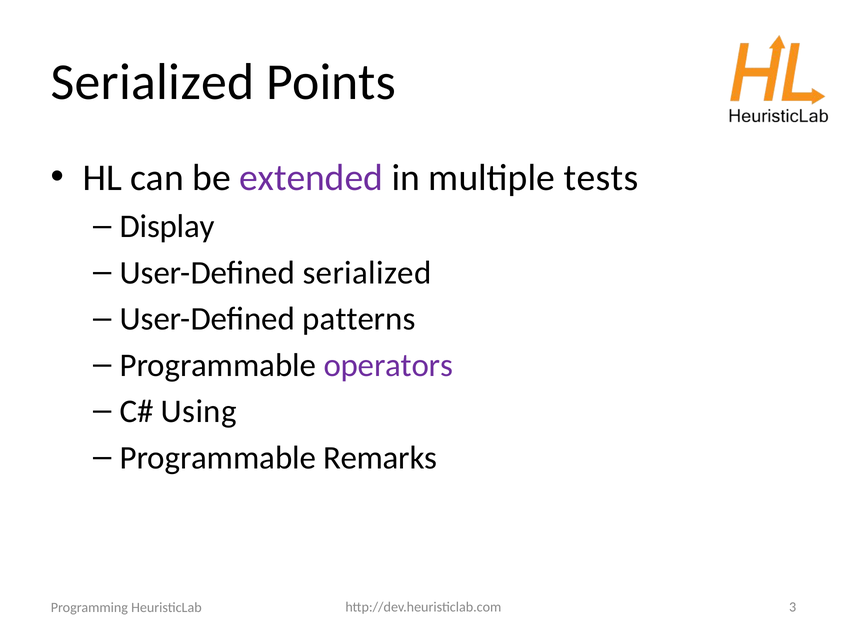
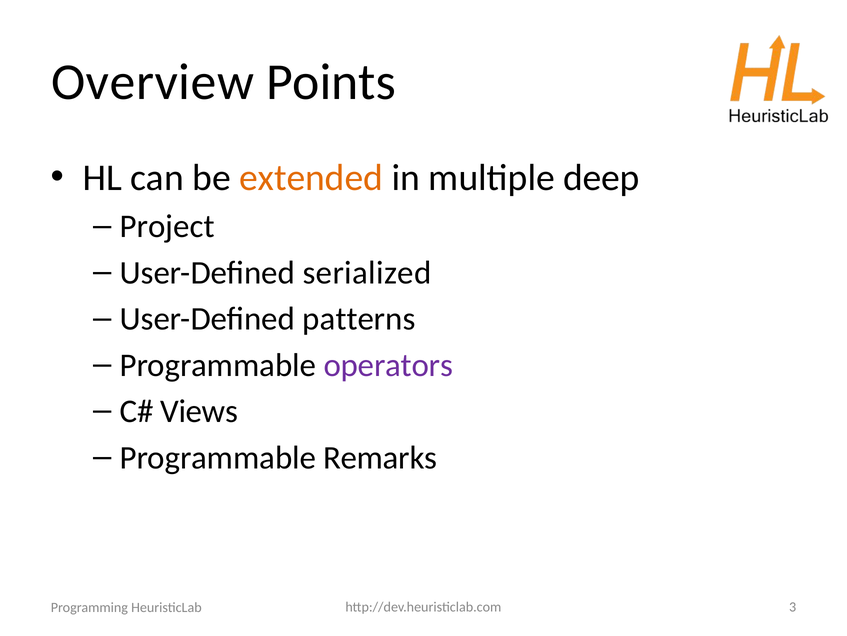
Serialized: Serialized -> Overview (153, 82)
extended colour: purple -> orange (311, 178)
tests: tests -> deep (601, 178)
Display: Display -> Project (167, 226)
Using: Using -> Views (199, 411)
